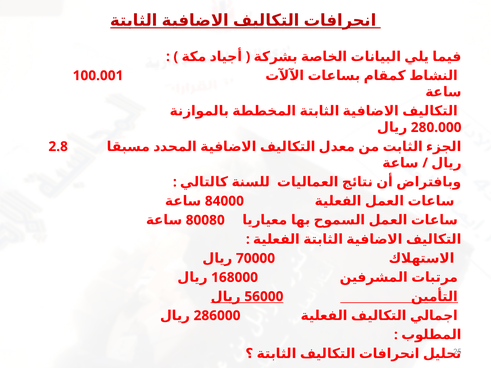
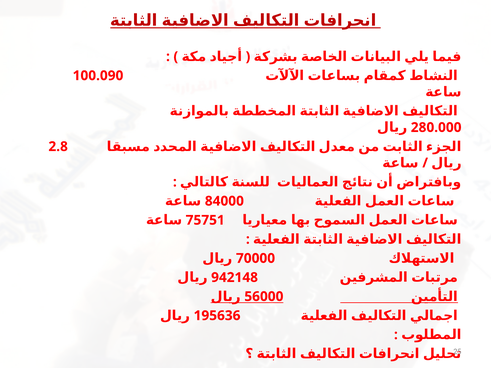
100.001: 100.001 -> 100.090 (98, 76)
80080: 80080 -> 75751 (205, 220)
168000: 168000 -> 942148 (235, 278)
286000: 286000 -> 195636 (217, 316)
